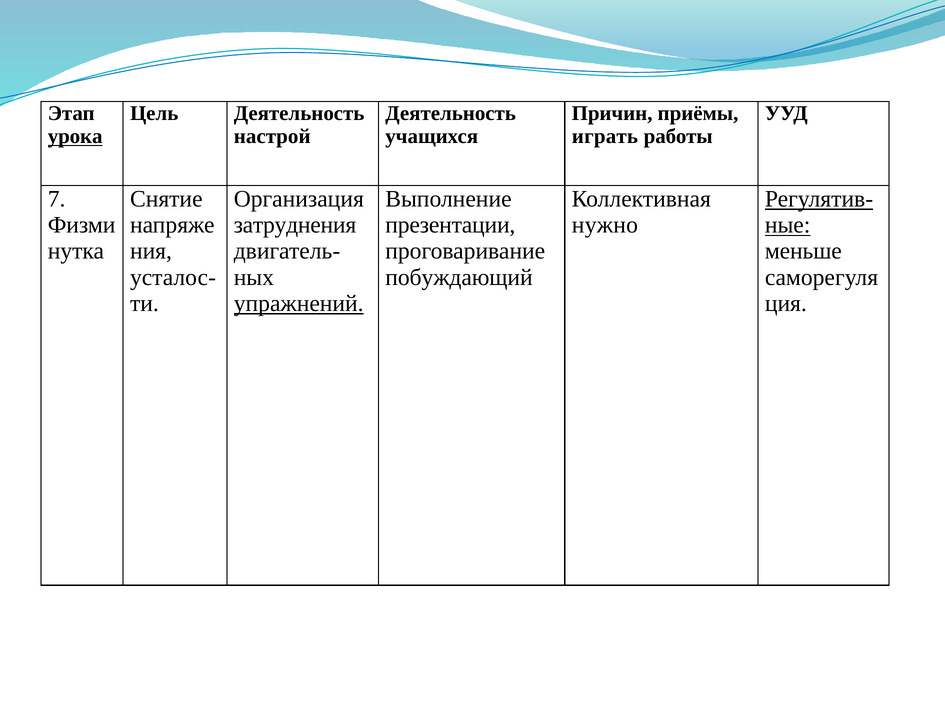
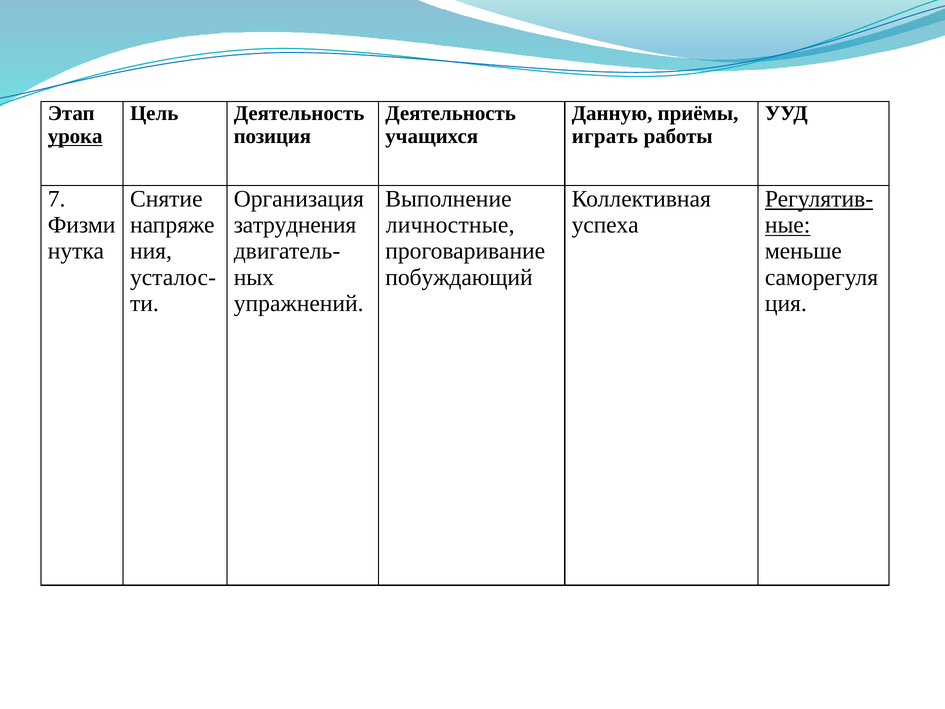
Причин: Причин -> Данную (612, 113)
настрой: настрой -> позиция (272, 137)
презентации: презентации -> личностные (450, 225)
нужно: нужно -> успеха (605, 225)
упражнений underline: present -> none (299, 303)
